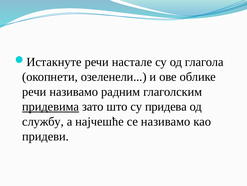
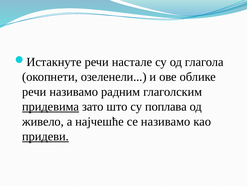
придева: придева -> поплава (166, 106)
службу: службу -> живело (43, 121)
придеви underline: none -> present (46, 136)
